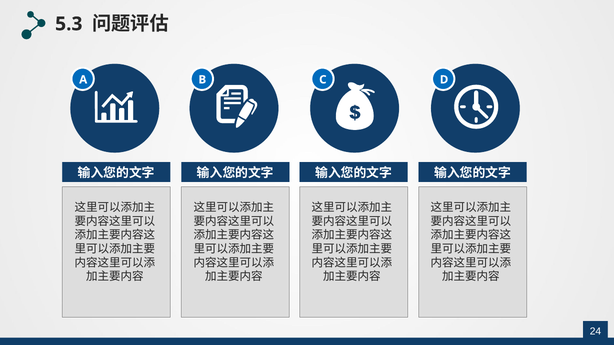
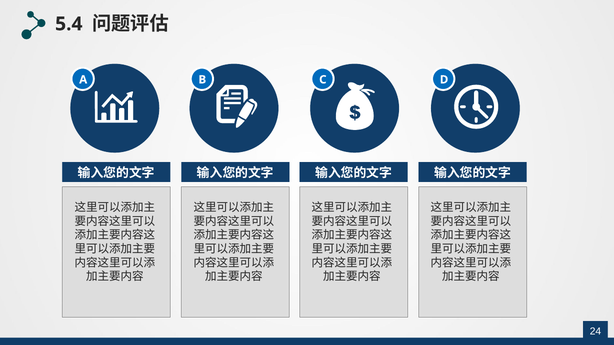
5.3: 5.3 -> 5.4 (69, 24)
